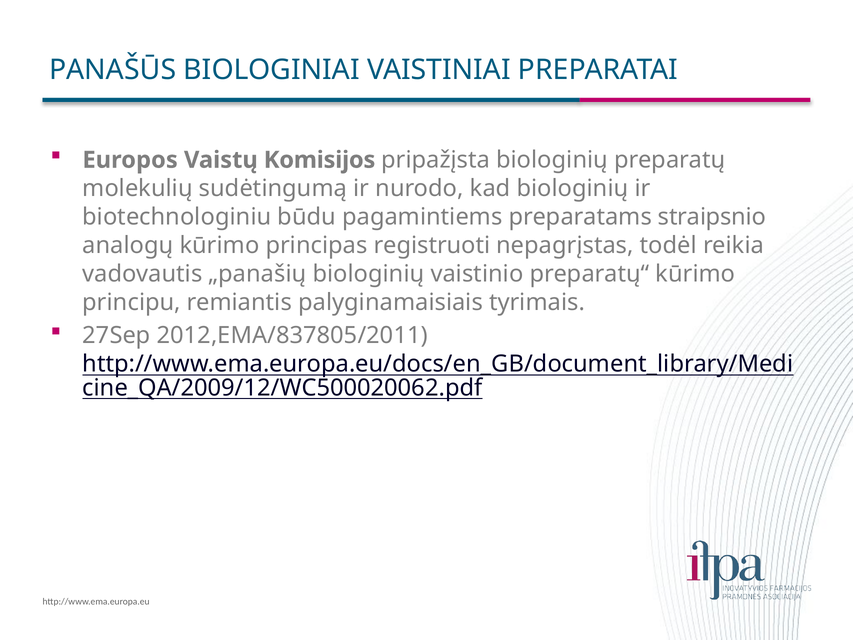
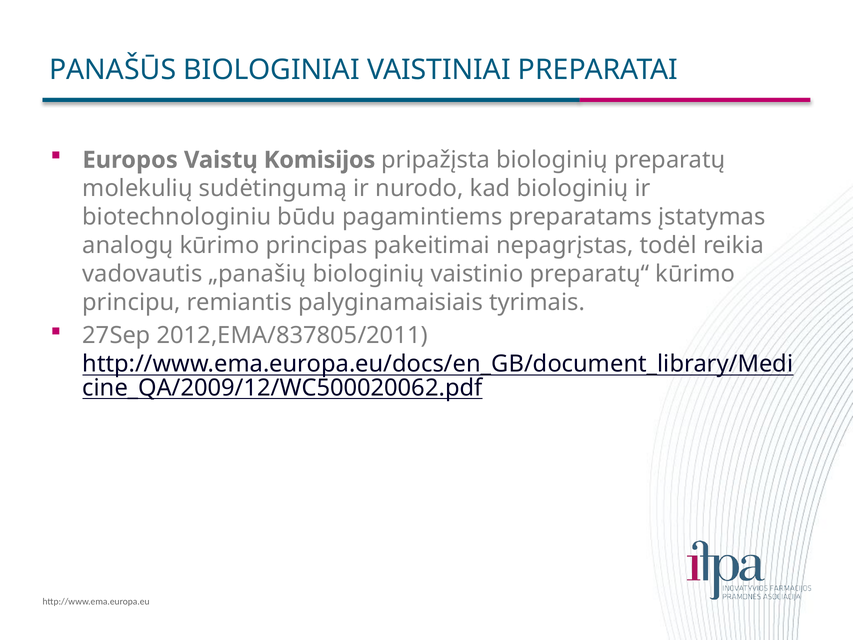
straipsnio: straipsnio -> įstatymas (712, 217)
registruoti: registruoti -> pakeitimai (432, 245)
